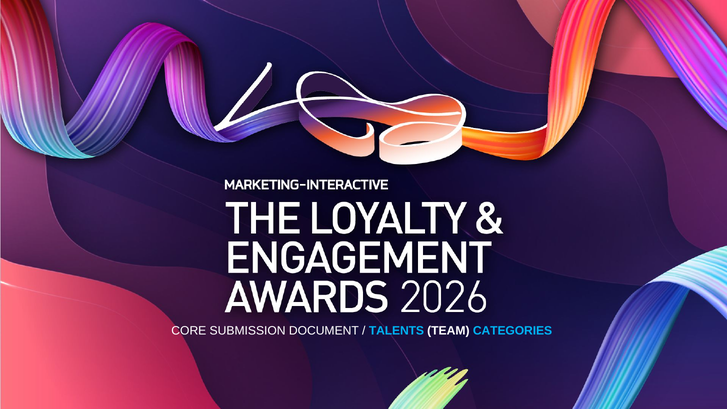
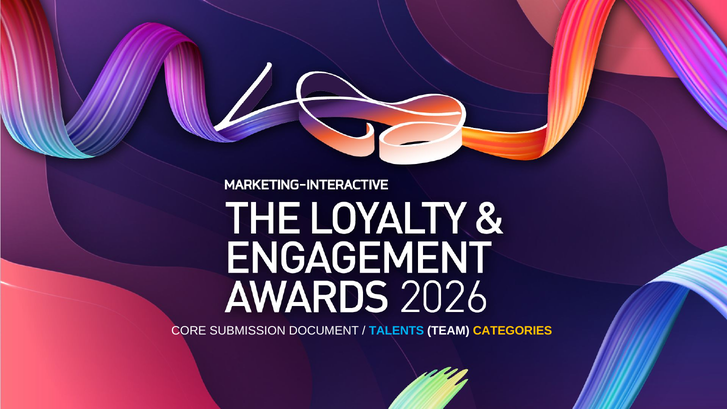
CATEGORIES colour: light blue -> yellow (512, 331)
